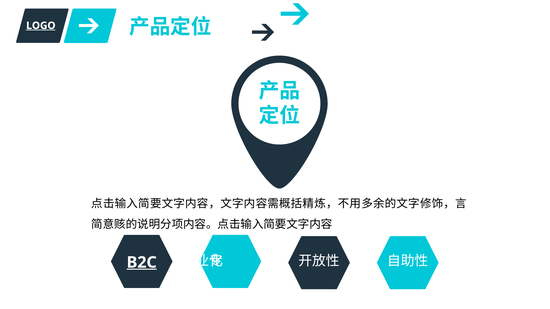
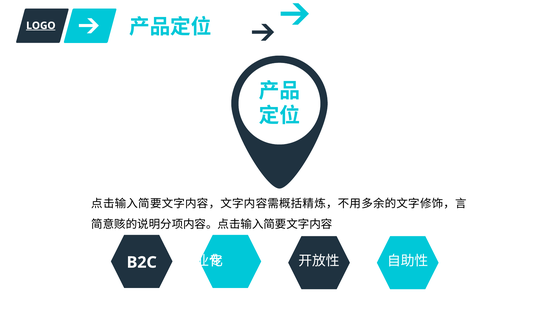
B2C underline: present -> none (142, 263)
